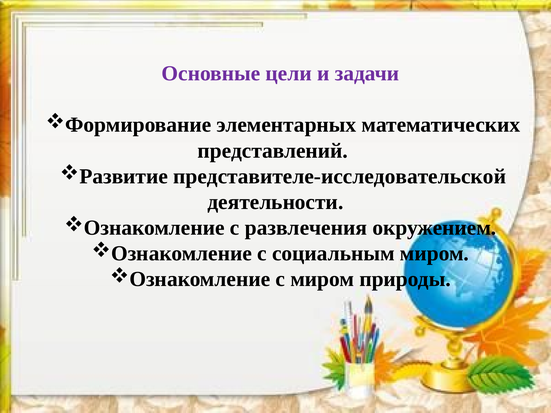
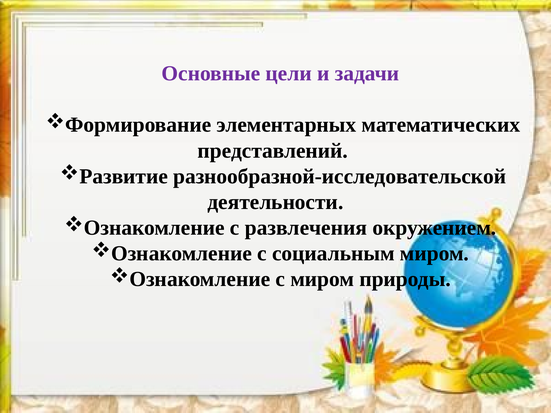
представителе-исследовательской: представителе-исследовательской -> разнообразной-исследовательской (340, 176)
